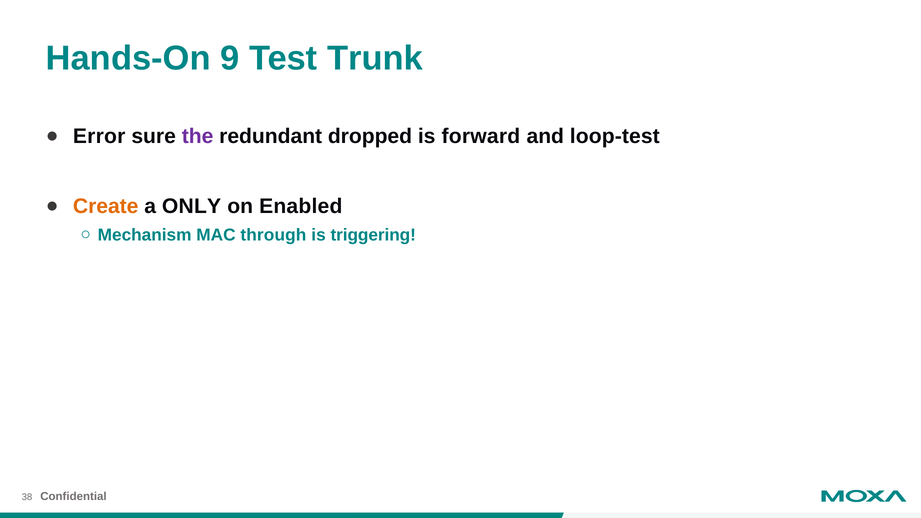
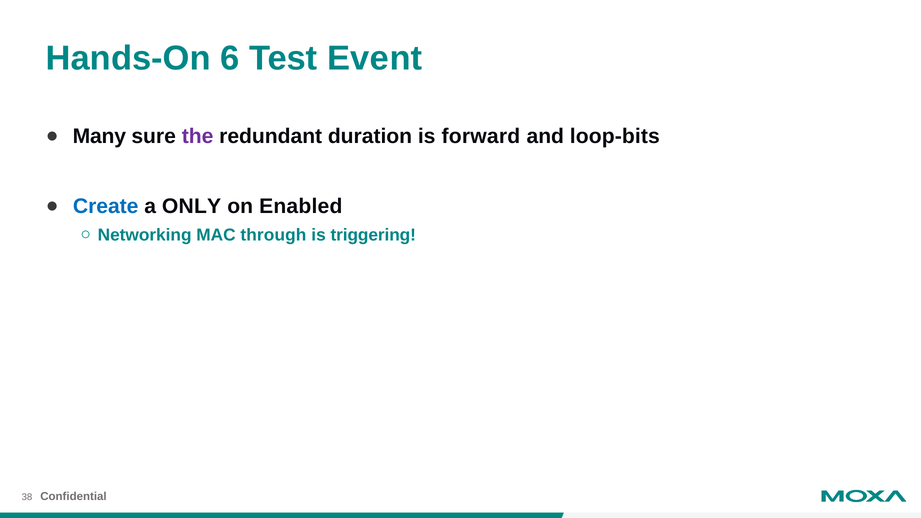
9: 9 -> 6 (230, 58)
Trunk: Trunk -> Event (375, 58)
Error: Error -> Many (99, 136)
dropped: dropped -> duration (370, 136)
loop-test: loop-test -> loop-bits (615, 136)
Create colour: orange -> blue (106, 206)
Mechanism: Mechanism -> Networking (145, 235)
